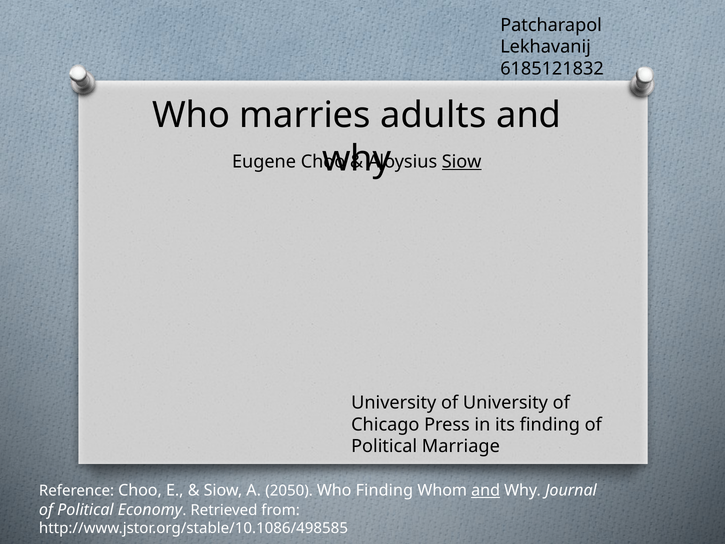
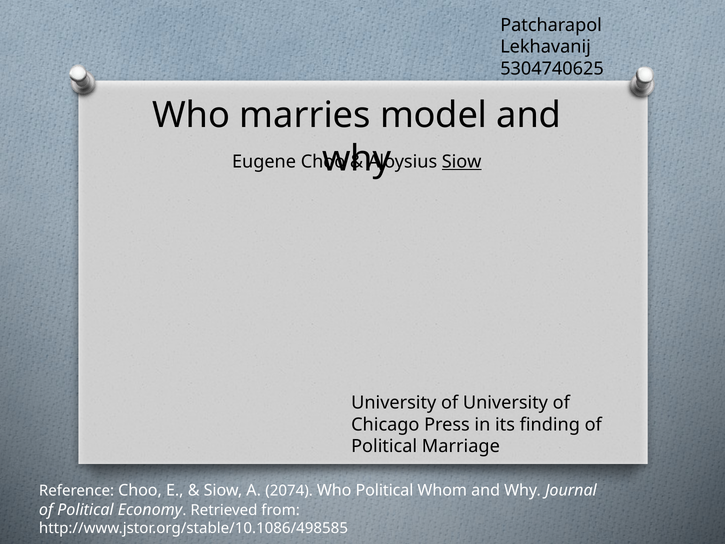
6185121832: 6185121832 -> 5304740625 (552, 69)
adults: adults -> model (434, 115)
2050: 2050 -> 2074 (289, 491)
Who Finding: Finding -> Political (385, 490)
and underline: present -> none (486, 490)
